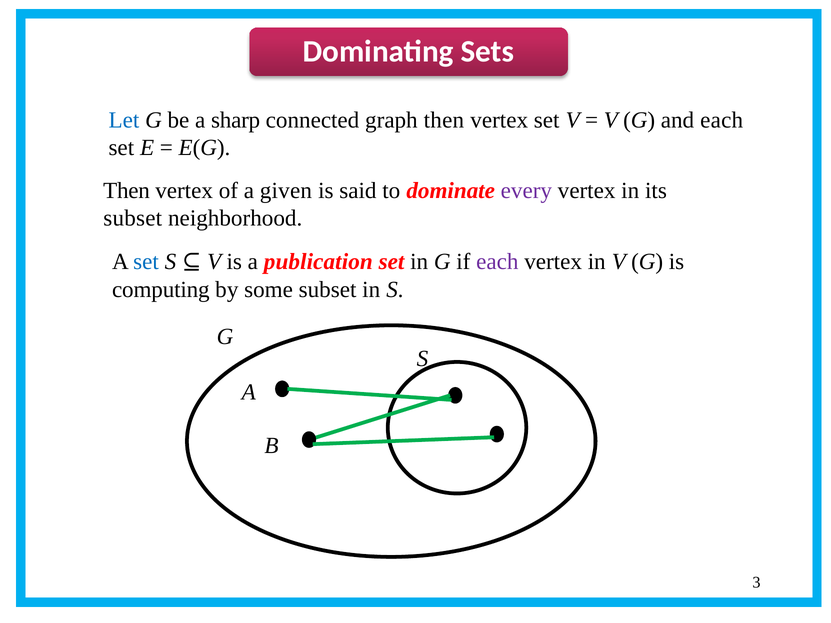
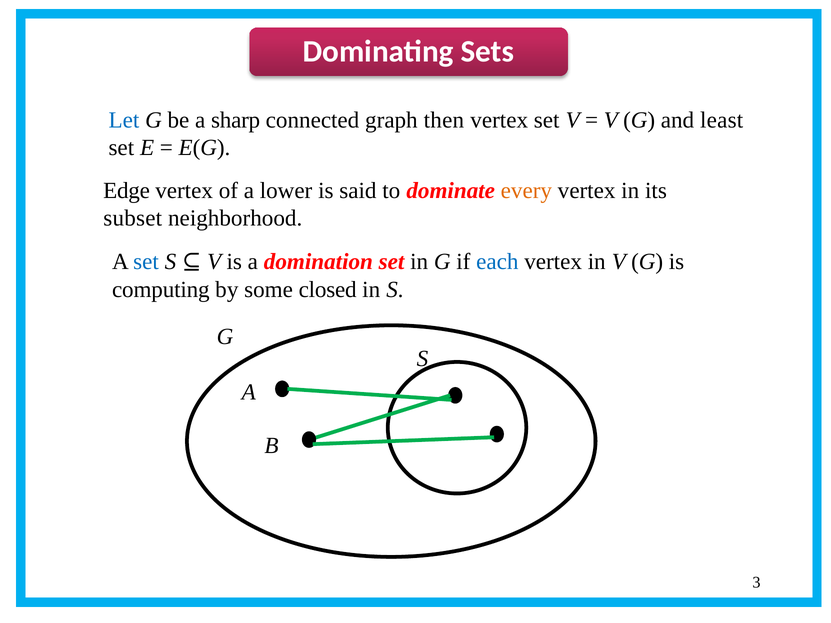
and each: each -> least (722, 120)
Then: Then -> Edge (127, 191)
given: given -> lower (286, 191)
every colour: purple -> orange (526, 191)
publication: publication -> domination (318, 262)
each colour: purple -> blue (497, 262)
some subset: subset -> closed (328, 290)
